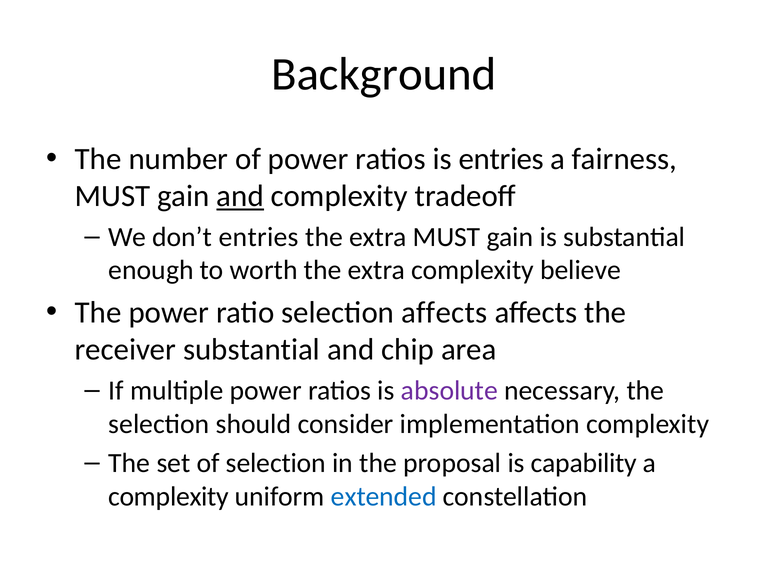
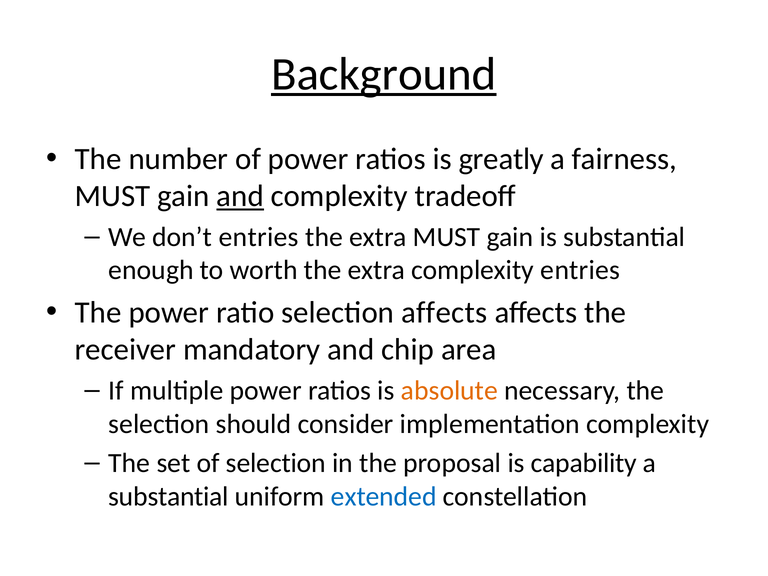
Background underline: none -> present (384, 74)
is entries: entries -> greatly (501, 159)
complexity believe: believe -> entries (580, 270)
receiver substantial: substantial -> mandatory (252, 350)
absolute colour: purple -> orange (449, 391)
complexity: complexity -> substantial (169, 496)
